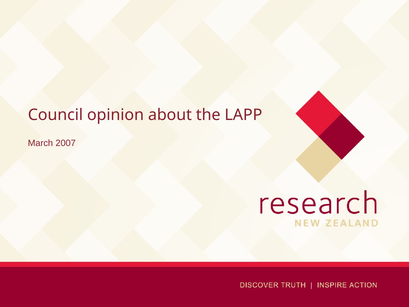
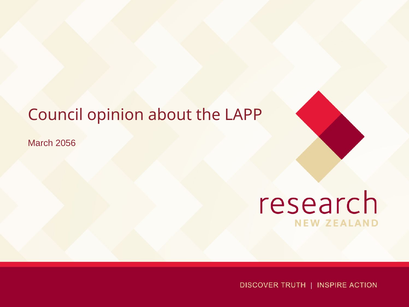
2007: 2007 -> 2056 (66, 143)
